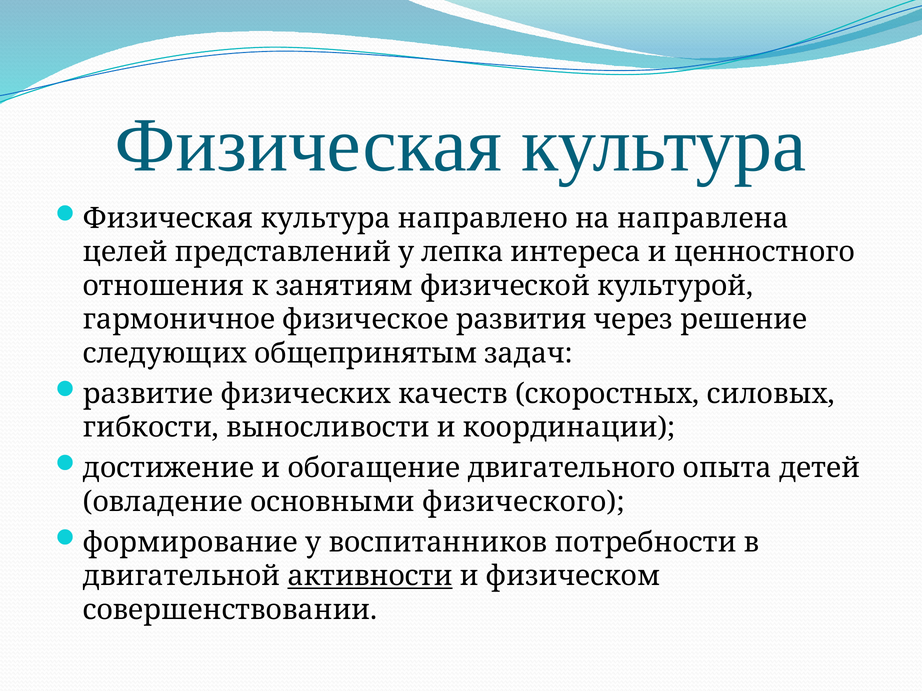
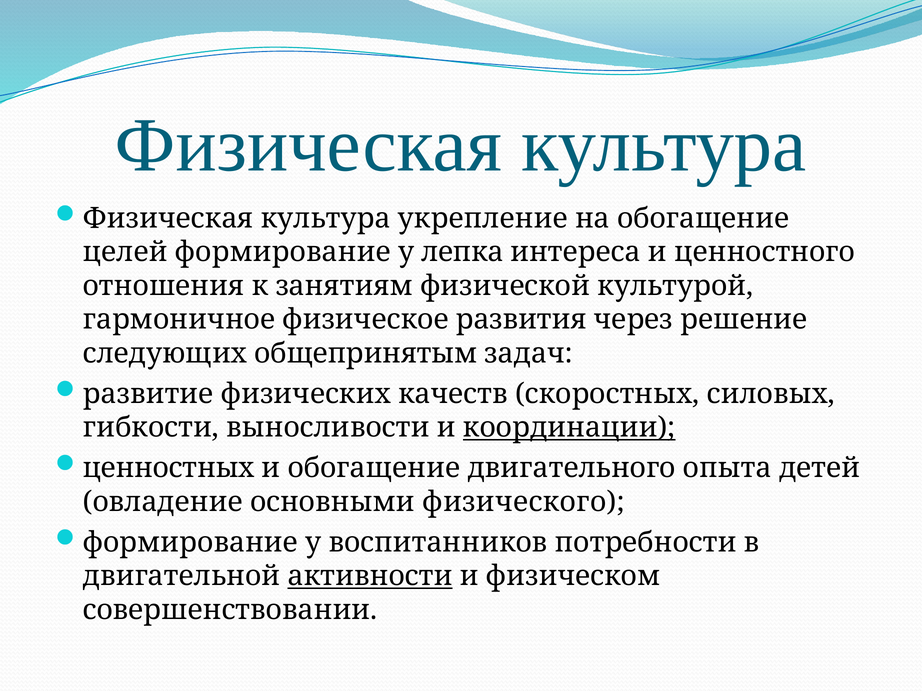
направлено: направлено -> укрепление (483, 219)
на направлена: направлена -> обогащение (703, 219)
целей представлений: представлений -> формирование (283, 252)
координации underline: none -> present (569, 428)
достижение: достижение -> ценностных (169, 468)
